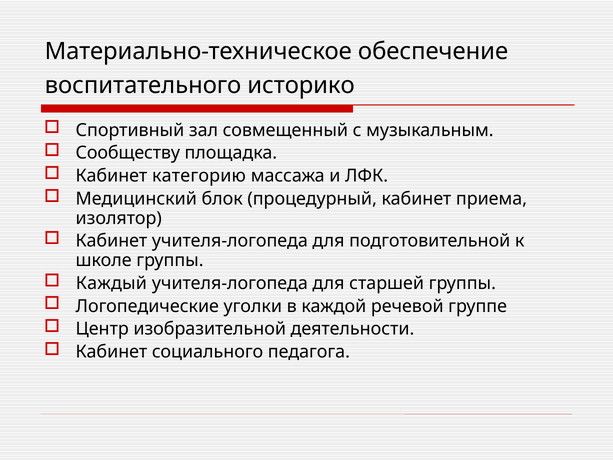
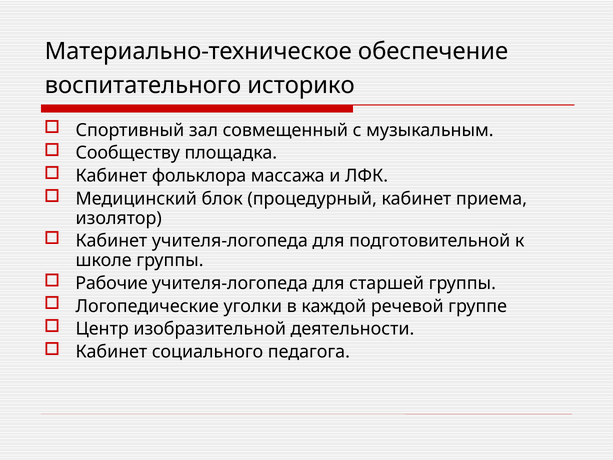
категорию: категорию -> фольклора (199, 176)
Каждый: Каждый -> Рабочие (112, 283)
